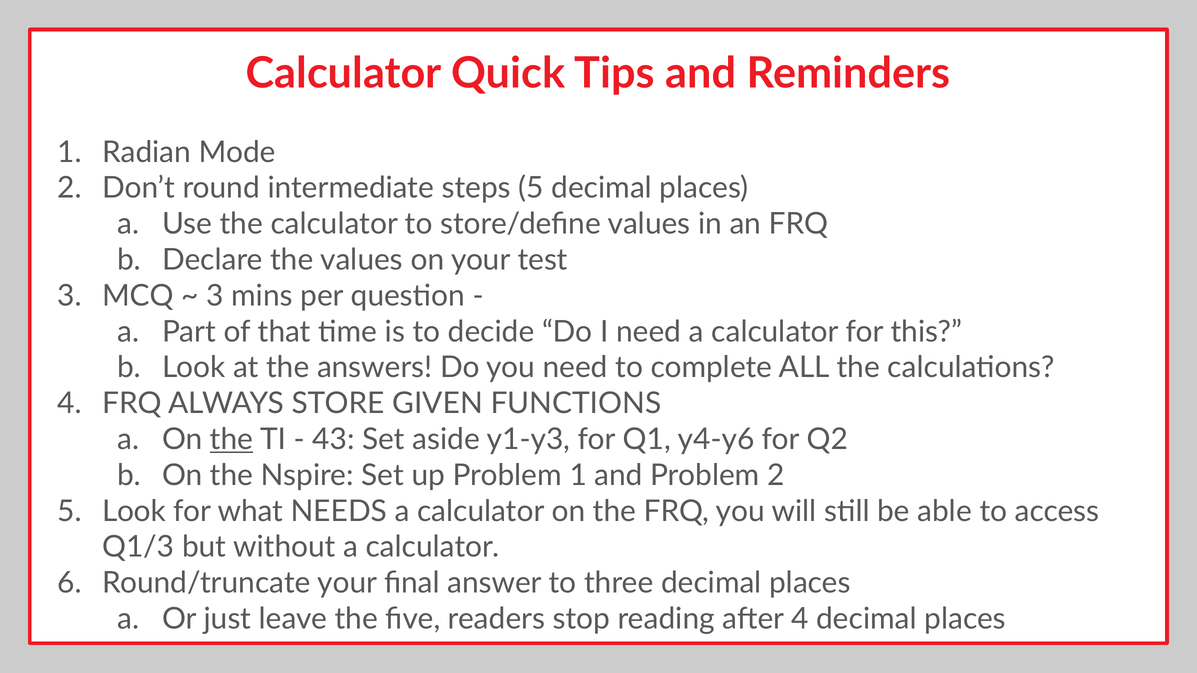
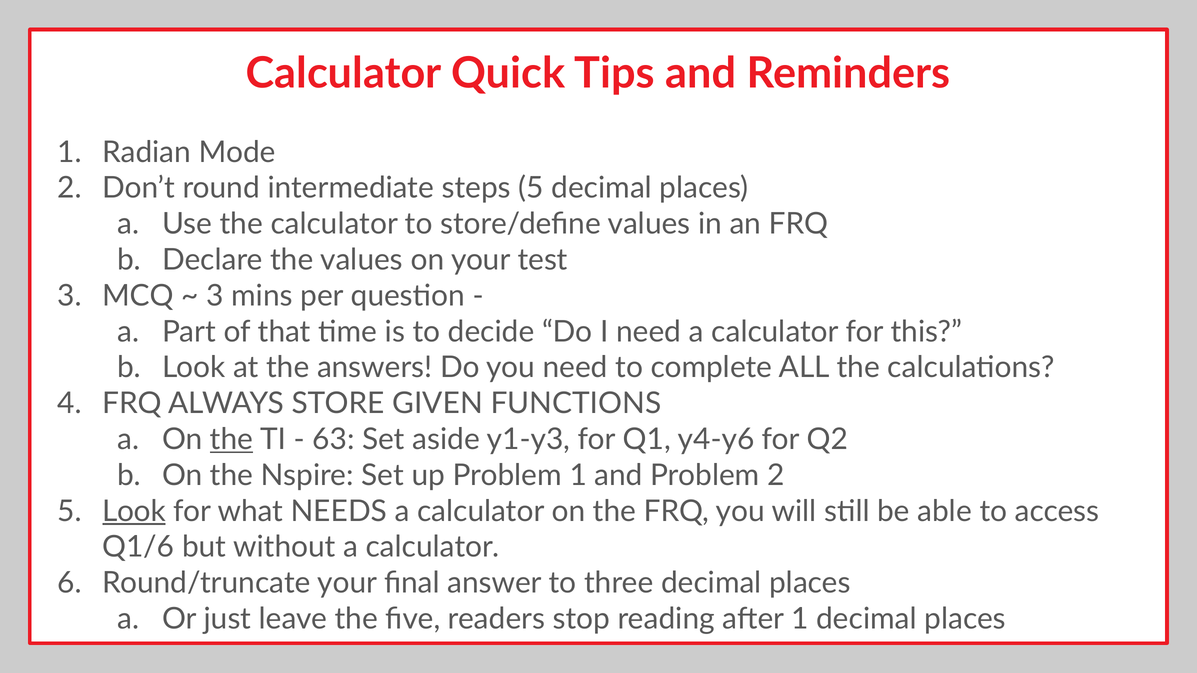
43: 43 -> 63 (334, 440)
Look underline: none -> present (134, 511)
Q1/3: Q1/3 -> Q1/6 (138, 547)
after 4: 4 -> 1 (800, 619)
